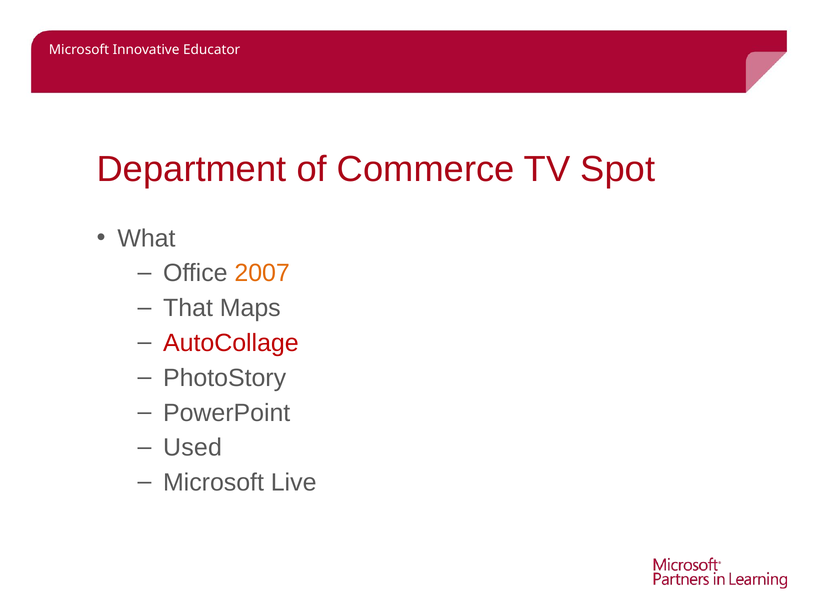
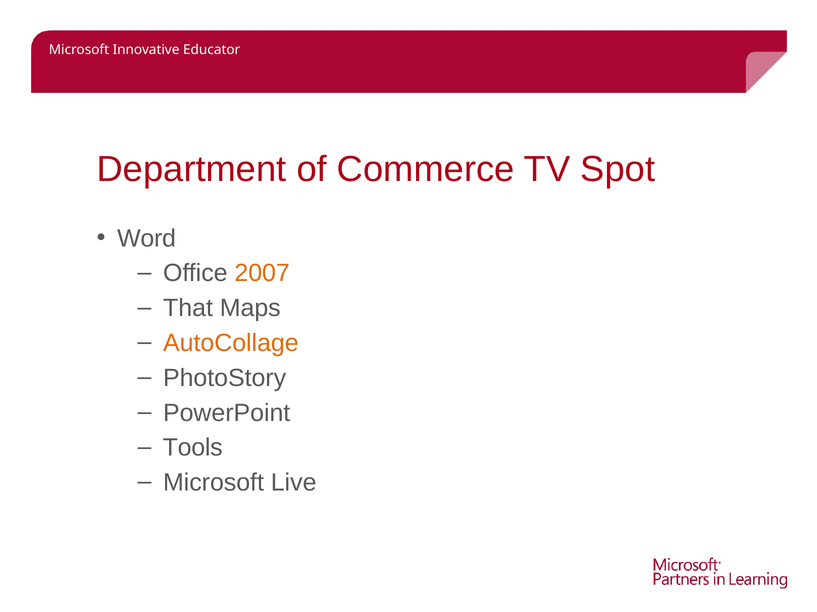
What: What -> Word (147, 239)
AutoCollage colour: red -> orange (231, 343)
Used: Used -> Tools (193, 448)
